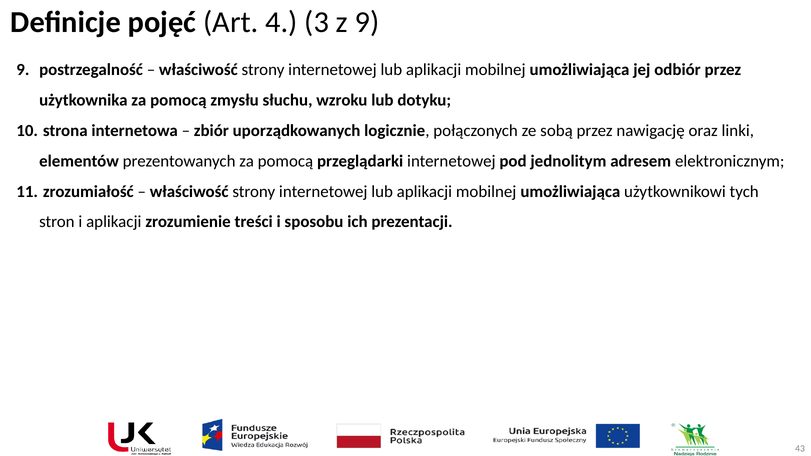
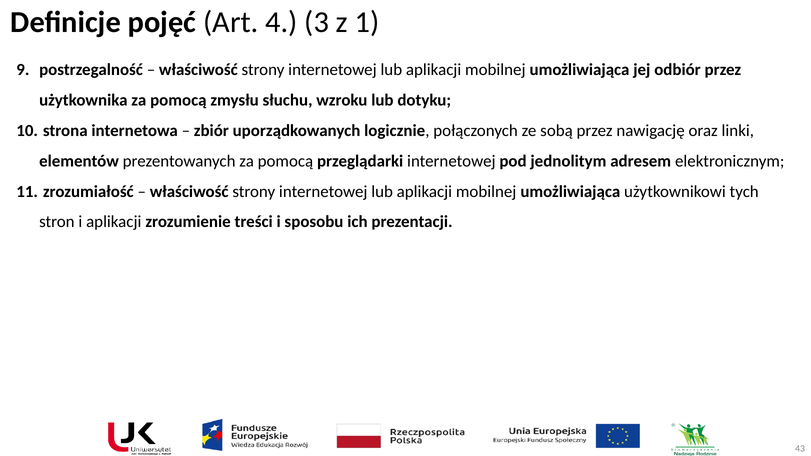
z 9: 9 -> 1 (367, 22)
